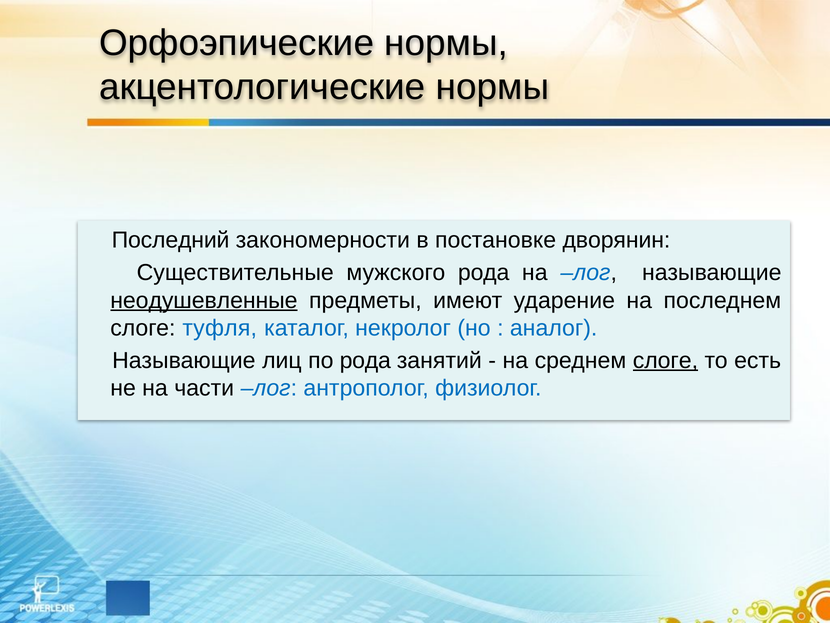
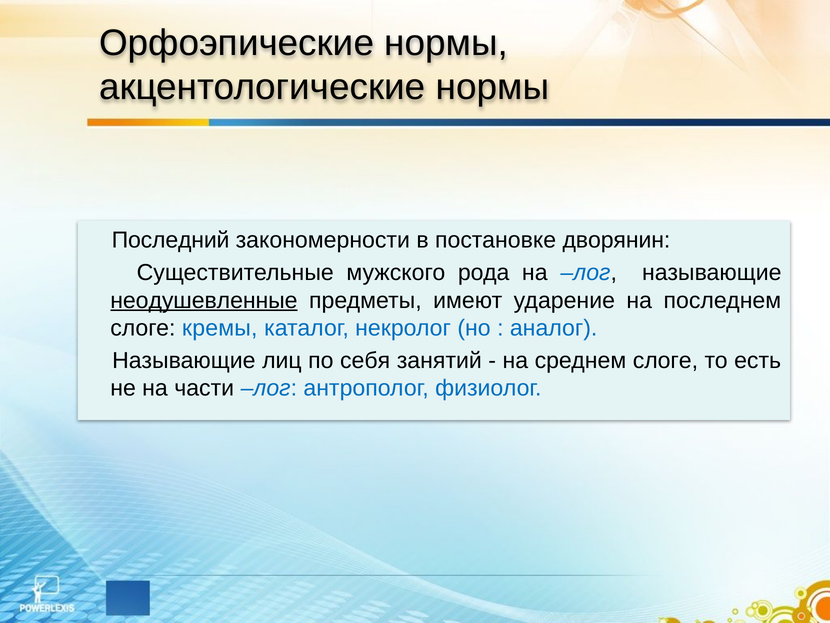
туфля: туфля -> кремы (220, 328)
по рода: рода -> себя (365, 360)
слоге underline: present -> none (665, 360)
